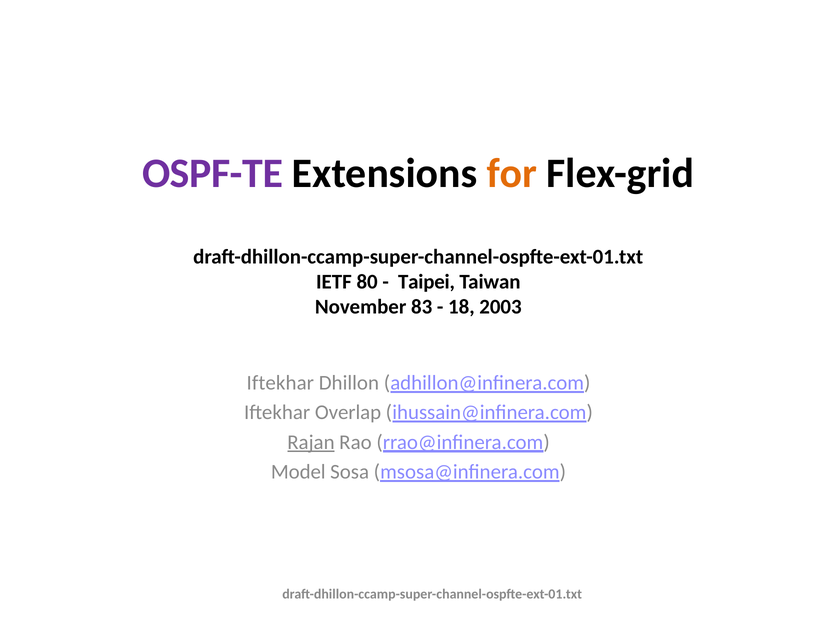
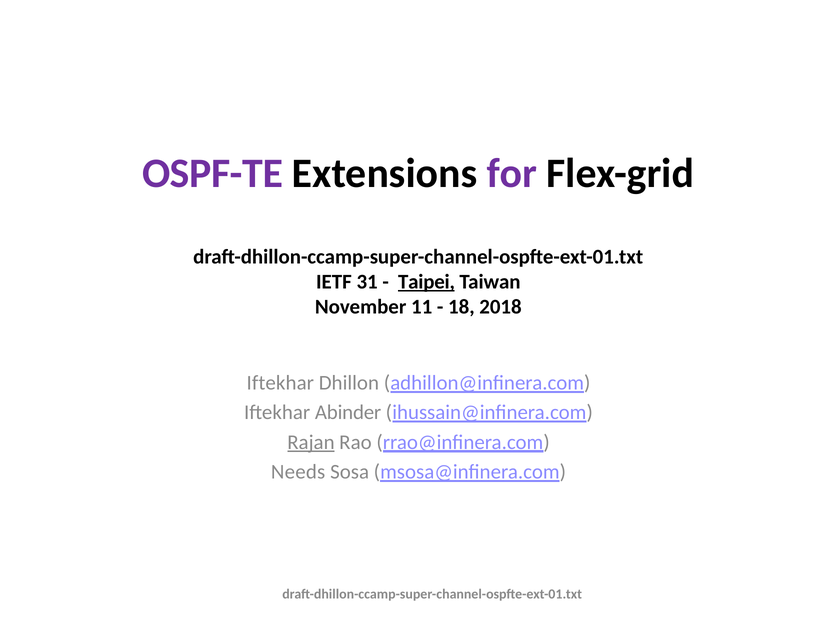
for colour: orange -> purple (512, 173)
80: 80 -> 31 (367, 282)
Taipei underline: none -> present (426, 282)
83: 83 -> 11 (422, 307)
2003: 2003 -> 2018 (500, 307)
Overlap: Overlap -> Abinder (348, 412)
Model: Model -> Needs (298, 472)
